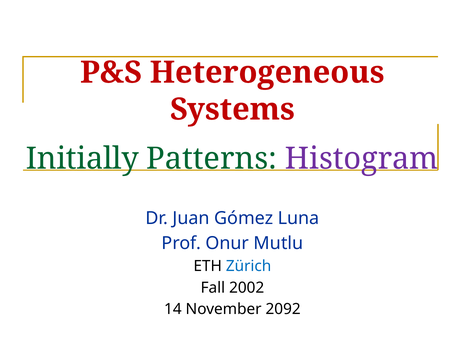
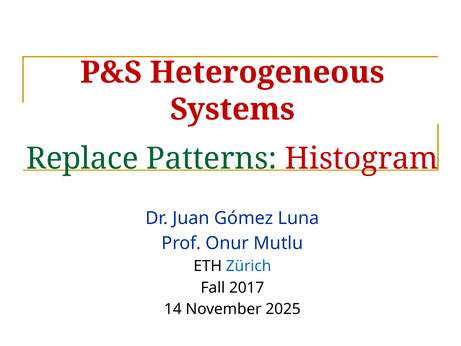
Initially: Initially -> Replace (82, 158)
Histogram colour: purple -> red (362, 158)
2002: 2002 -> 2017 (247, 287)
2092: 2092 -> 2025 (283, 309)
